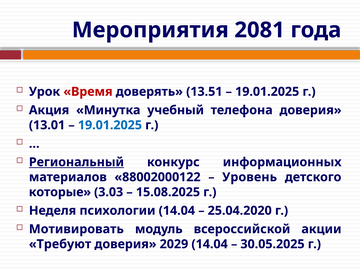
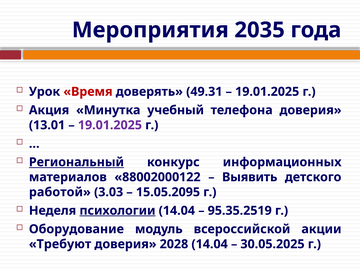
2081: 2081 -> 2035 (260, 30)
13.51: 13.51 -> 49.31 (204, 92)
19.01.2025 colour: blue -> purple (110, 125)
Уровень: Уровень -> Выявить (250, 177)
которые: которые -> работой (60, 192)
15.08.2025: 15.08.2025 -> 15.05.2095 (168, 192)
психологии underline: none -> present (117, 211)
25.04.2020: 25.04.2020 -> 95.35.2519 (240, 211)
Мотивировать: Мотивировать -> Оборудование (76, 229)
2029: 2029 -> 2028 (174, 244)
